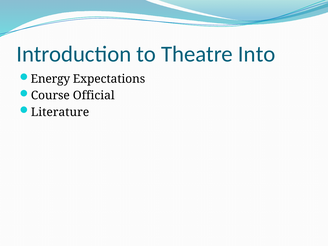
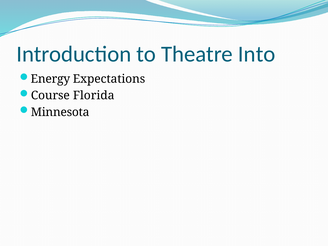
Official: Official -> Florida (94, 96)
Literature: Literature -> Minnesota (60, 112)
